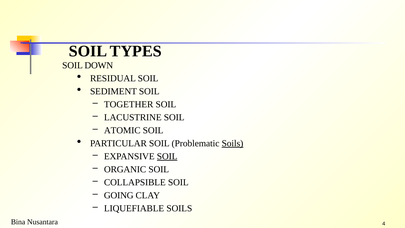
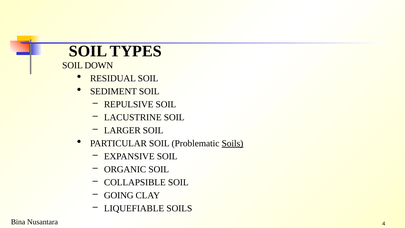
TOGETHER: TOGETHER -> REPULSIVE (129, 104)
ATOMIC: ATOMIC -> LARGER (122, 130)
SOIL underline: present -> none (167, 156)
